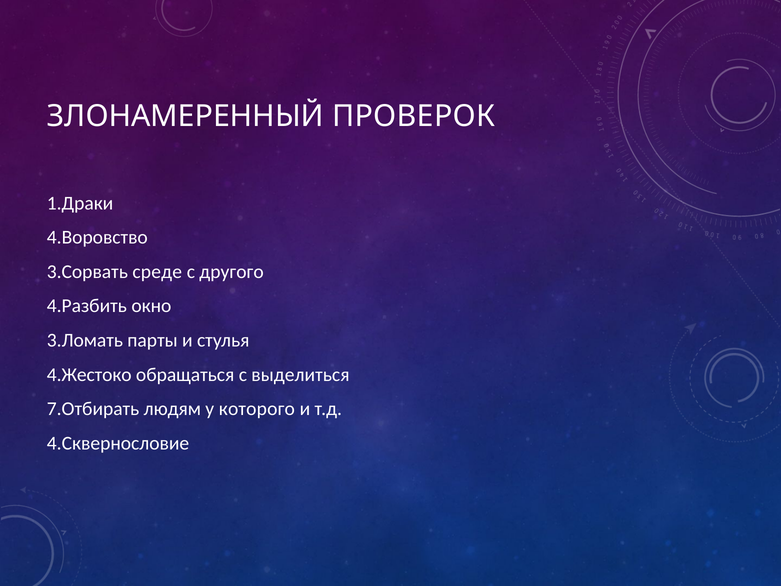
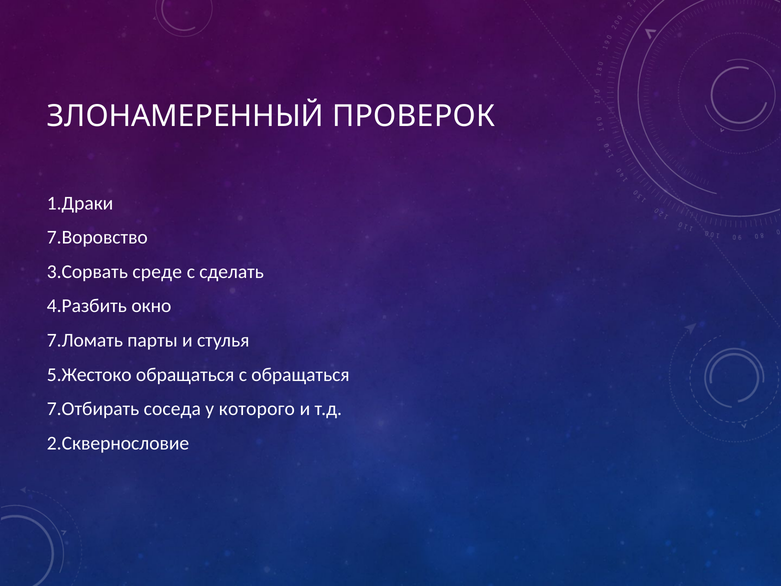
4.Воровство: 4.Воровство -> 7.Воровство (97, 237)
другого: другого -> сделать (232, 272)
3.Ломать: 3.Ломать -> 7.Ломать (85, 340)
4.Жестоко: 4.Жестоко -> 5.Жестоко (89, 374)
с выделиться: выделиться -> обращаться (300, 374)
людям: людям -> соседа (172, 409)
4.Сквернословие: 4.Сквернословие -> 2.Сквернословие (118, 443)
